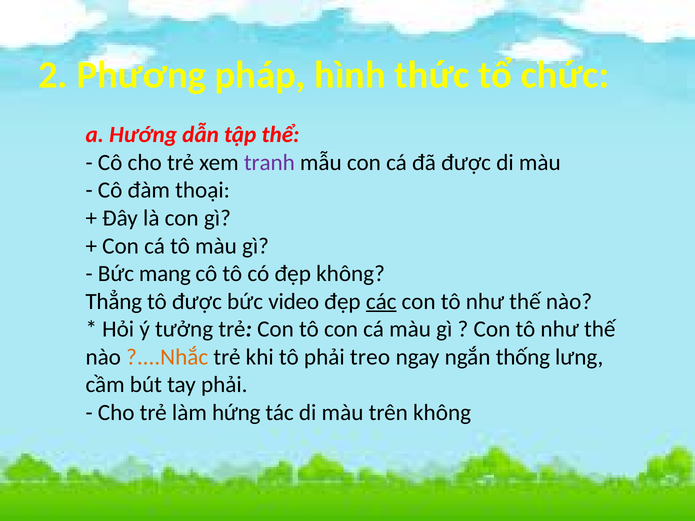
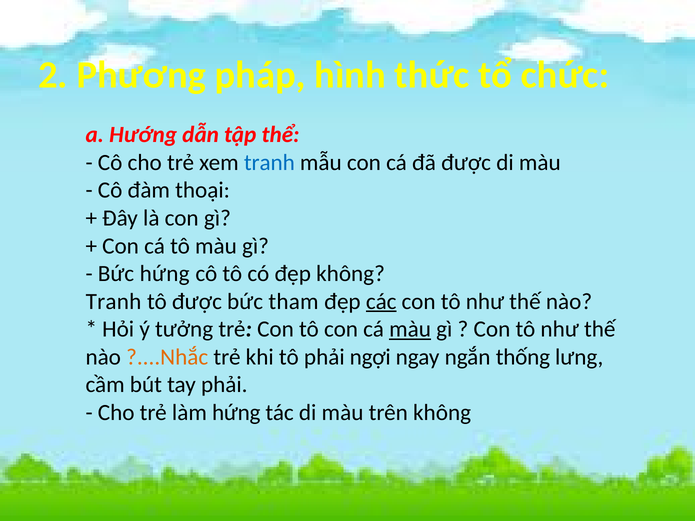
tranh colour: purple -> blue (269, 163)
Bức mang: mang -> hứng (165, 274)
Thẳng: Thẳng -> Tranh (114, 302)
video: video -> tham (294, 302)
màu underline: none -> present (410, 329)
treo: treo -> ngợi (370, 357)
